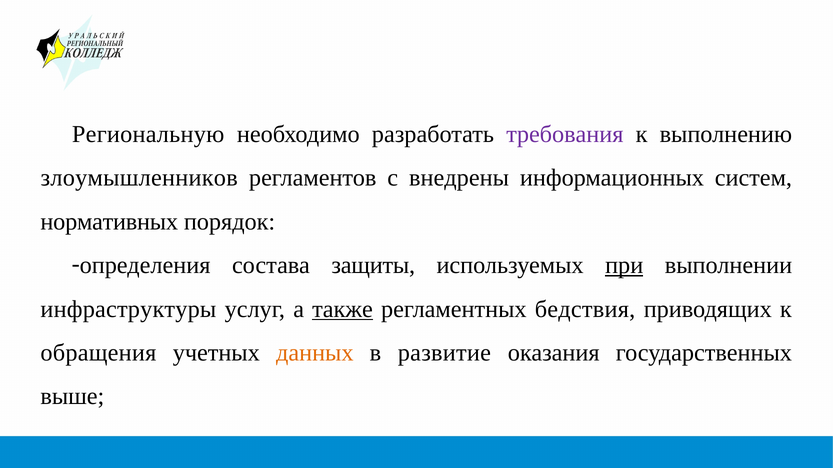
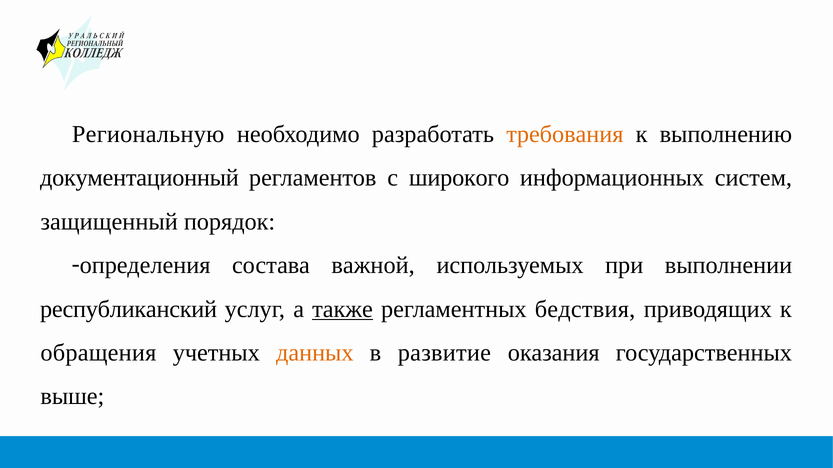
требования colour: purple -> orange (565, 134)
злоумышленников: злоумышленников -> документационный (139, 178)
внедрены: внедрены -> широкого (459, 178)
нормативных: нормативных -> защищенный (109, 222)
защиты: защиты -> важной (373, 266)
при underline: present -> none (624, 266)
инфраструктуры: инфраструктуры -> республиканский (129, 309)
